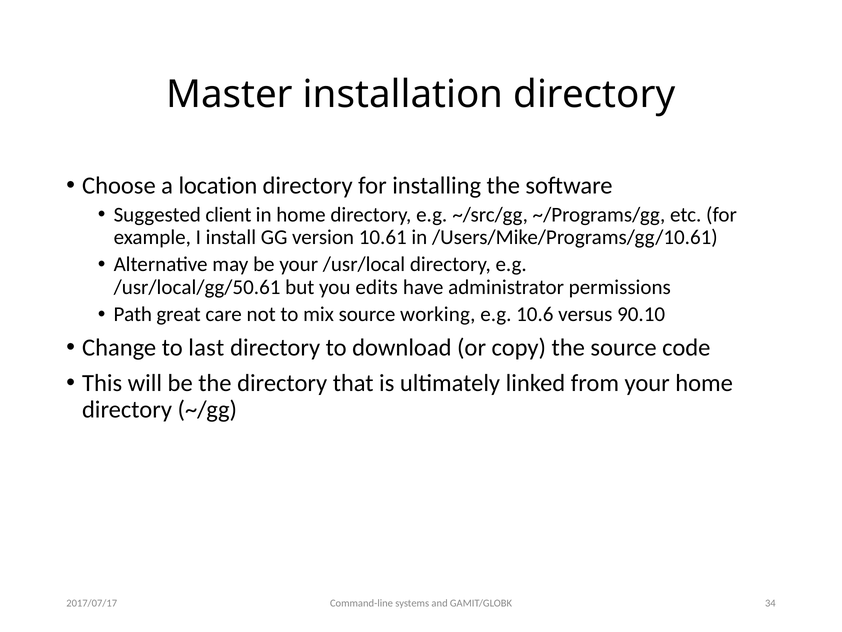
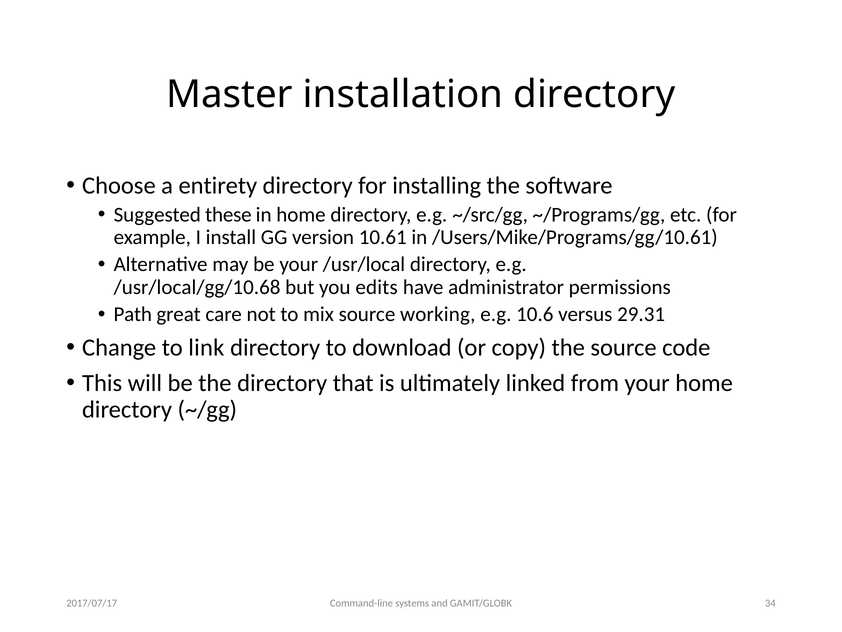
location: location -> entirety (218, 185)
client: client -> these (228, 214)
/usr/local/gg/50.61: /usr/local/gg/50.61 -> /usr/local/gg/10.68 (197, 287)
90.10: 90.10 -> 29.31 (641, 314)
last: last -> link (206, 348)
